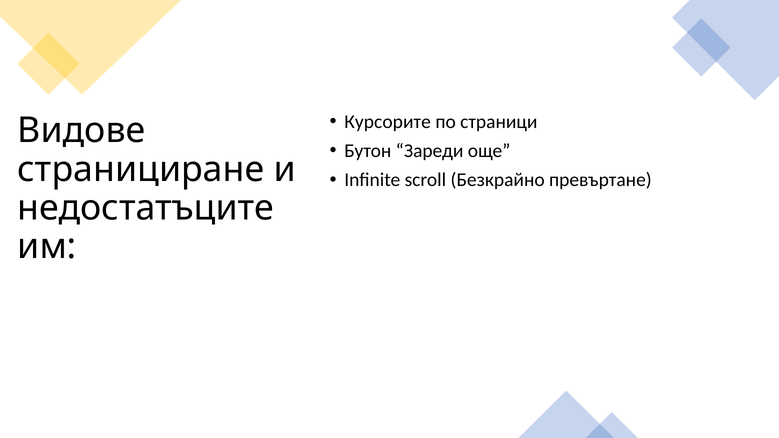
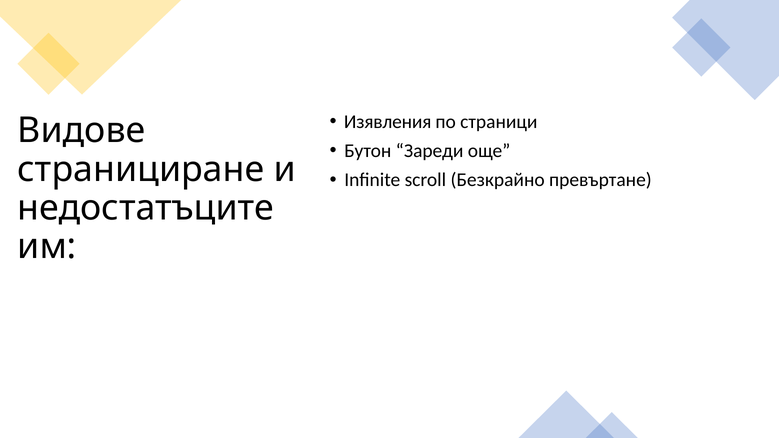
Курсорите: Курсорите -> Изявления (388, 122)
